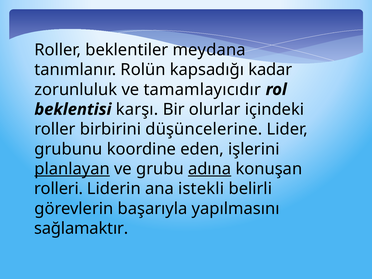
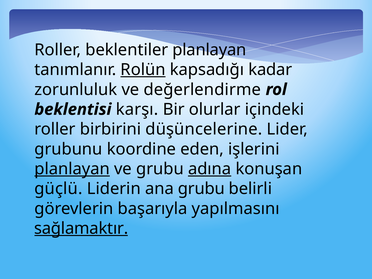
beklentiler meydana: meydana -> planlayan (209, 50)
Rolün underline: none -> present (143, 70)
tamamlayıcıdır: tamamlayıcıdır -> değerlendirme (202, 90)
rolleri: rolleri -> güçlü (58, 189)
ana istekli: istekli -> grubu (201, 189)
sağlamaktır underline: none -> present (81, 228)
